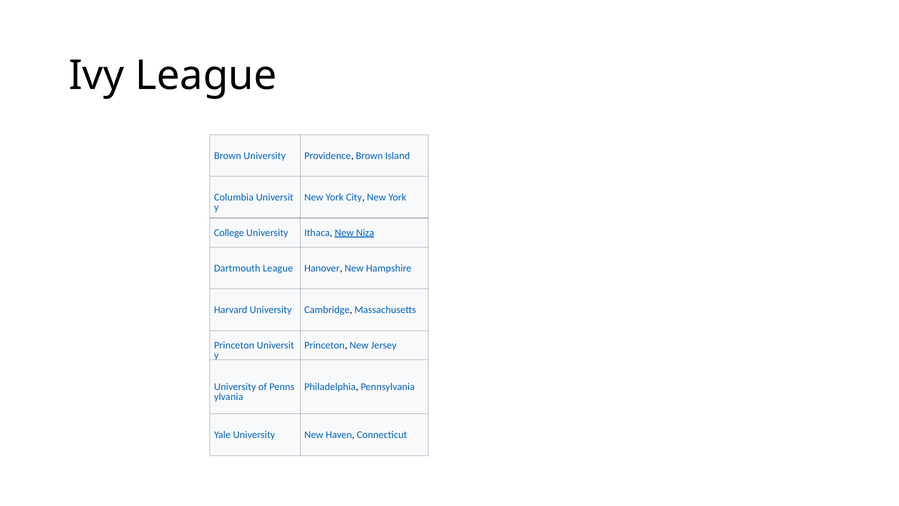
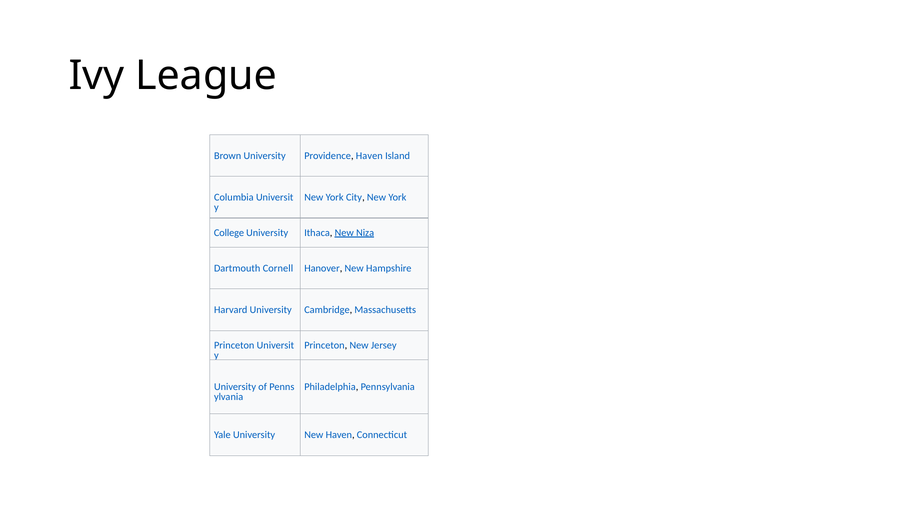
Providence Brown: Brown -> Haven (369, 156)
Dartmouth League: League -> Cornell (278, 268)
